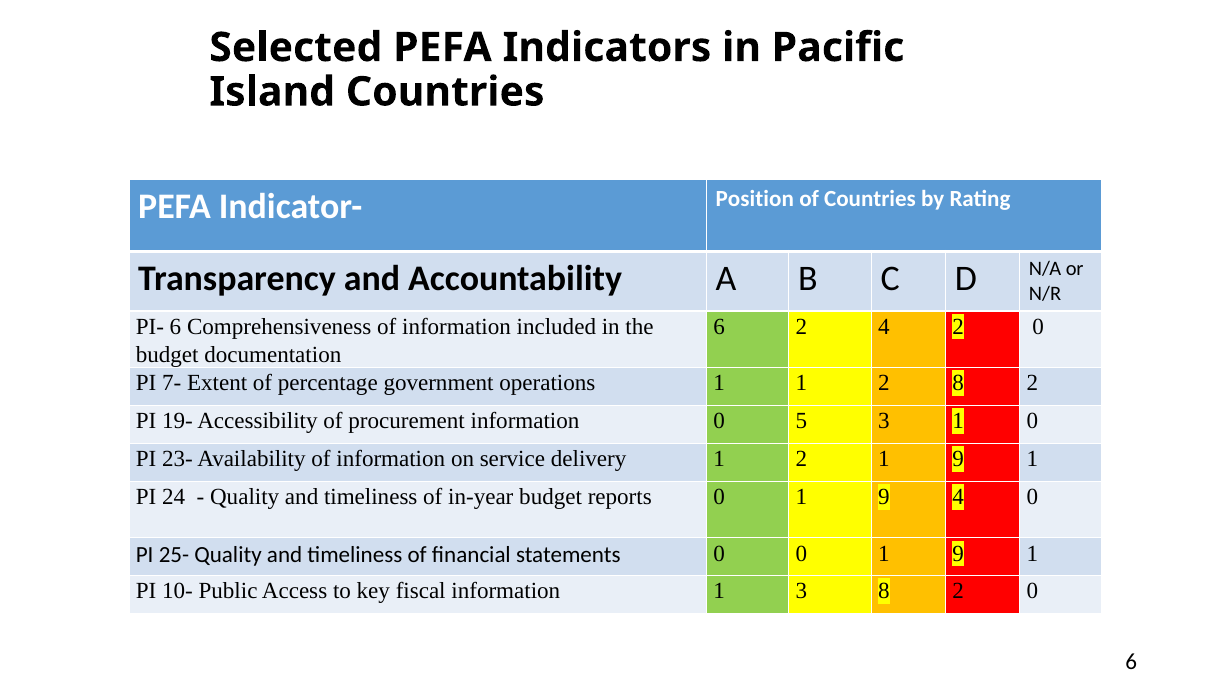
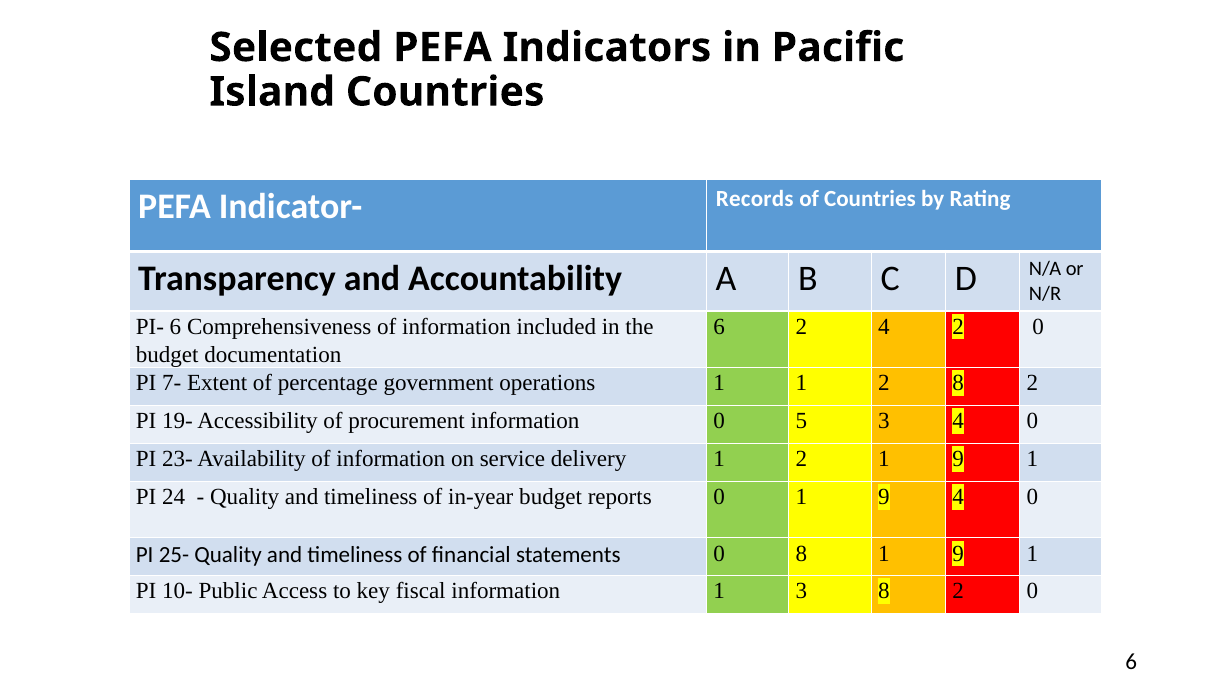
Position: Position -> Records (755, 199)
3 1: 1 -> 4 (958, 421)
0 0: 0 -> 8 (802, 553)
